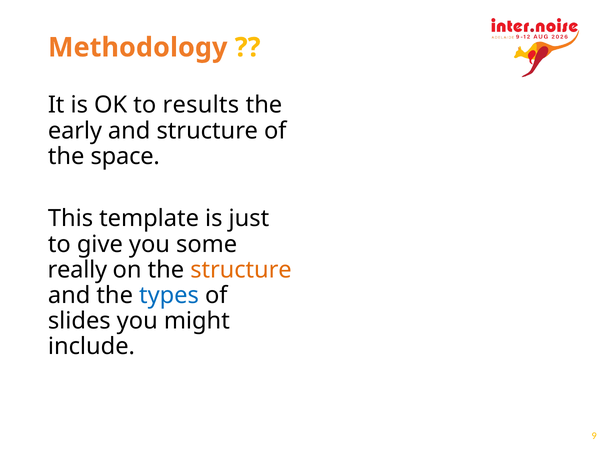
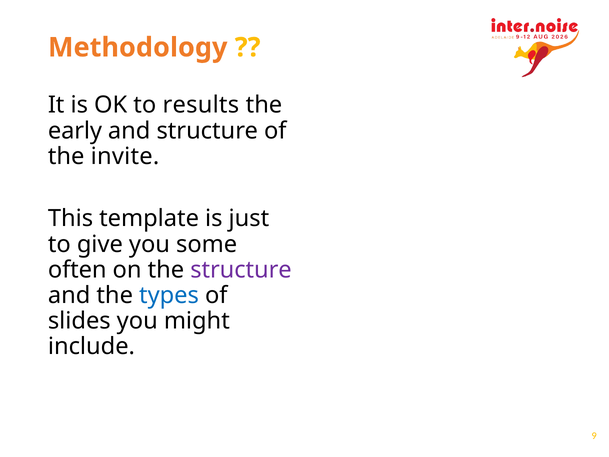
space: space -> invite (125, 156)
really: really -> often (77, 270)
structure colour: orange -> purple (241, 270)
